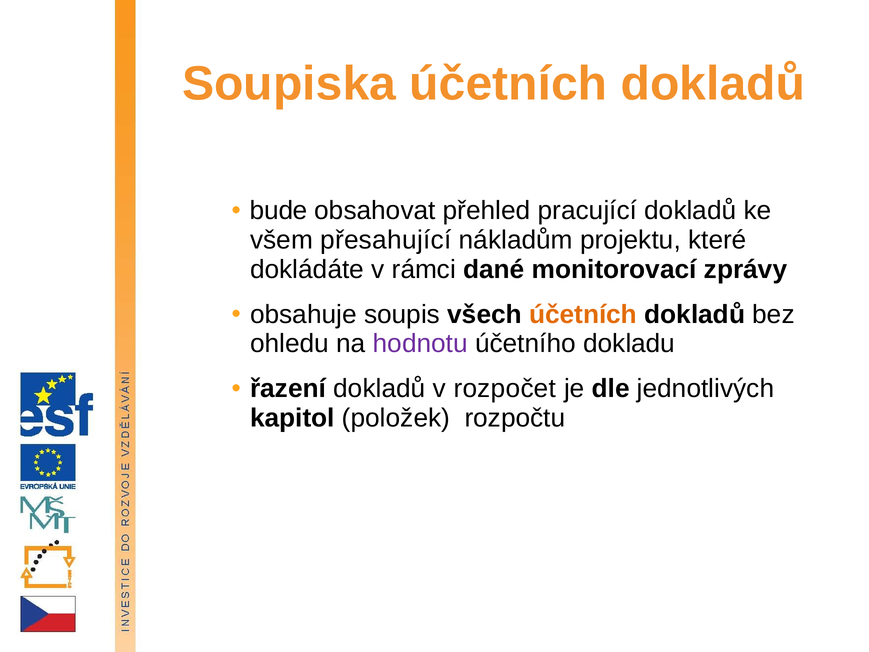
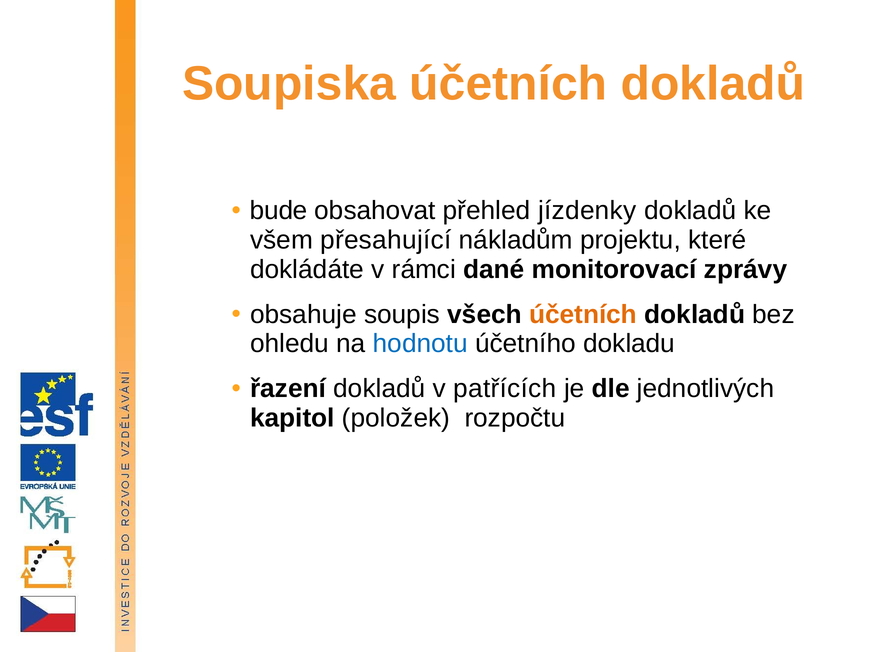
pracující: pracující -> jízdenky (587, 211)
hodnotu colour: purple -> blue (420, 344)
rozpočet: rozpočet -> patřících (505, 389)
